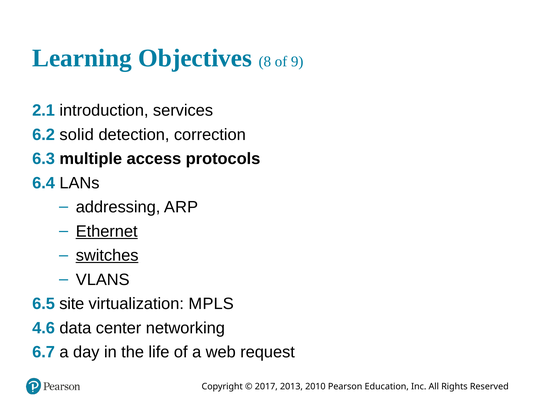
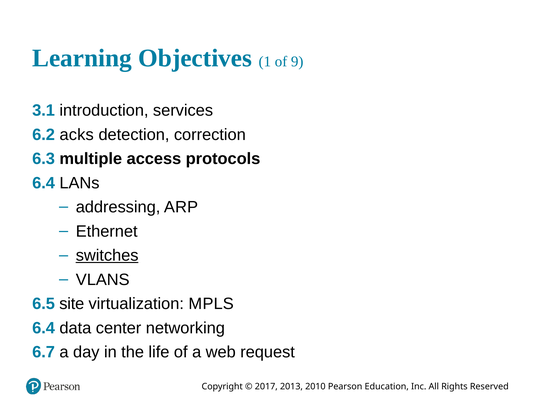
8: 8 -> 1 (265, 62)
2.1: 2.1 -> 3.1 (44, 110)
solid: solid -> acks (77, 135)
Ethernet underline: present -> none (107, 231)
4.6: 4.6 -> 6.4 (44, 328)
